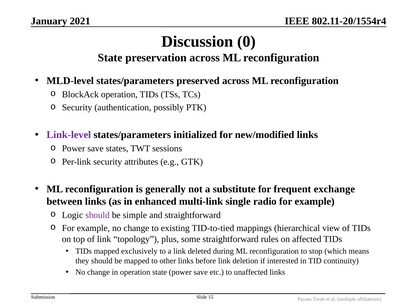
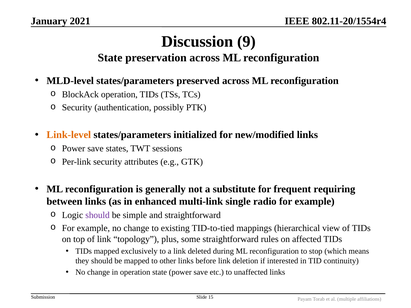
0: 0 -> 9 (246, 42)
Link-level colour: purple -> orange (69, 135)
exchange: exchange -> requiring (334, 189)
